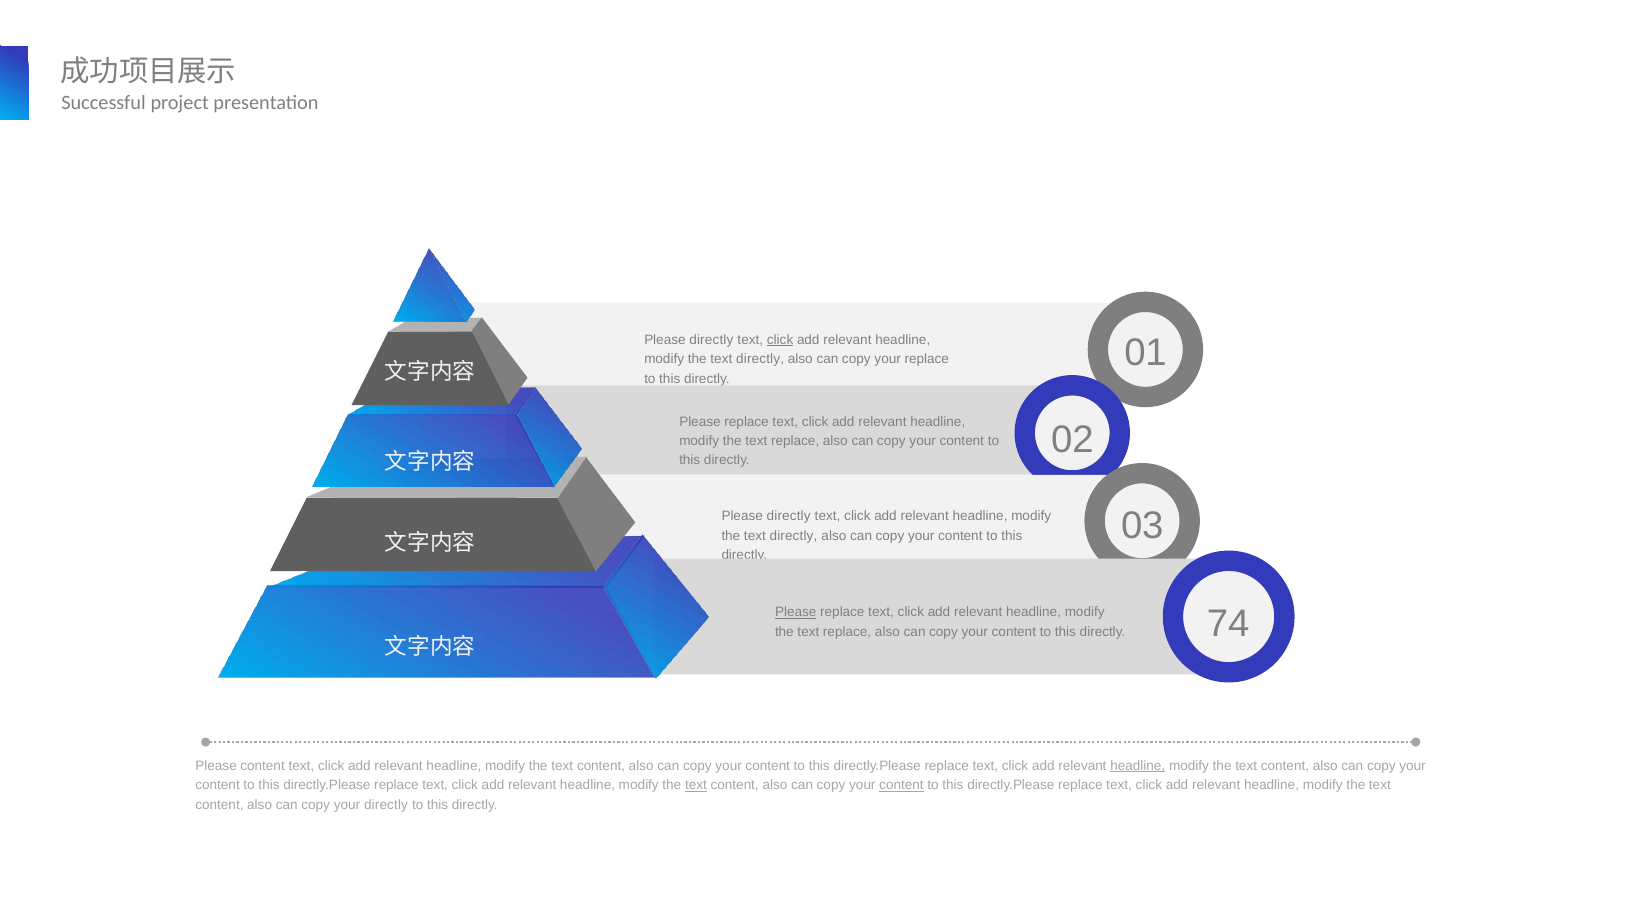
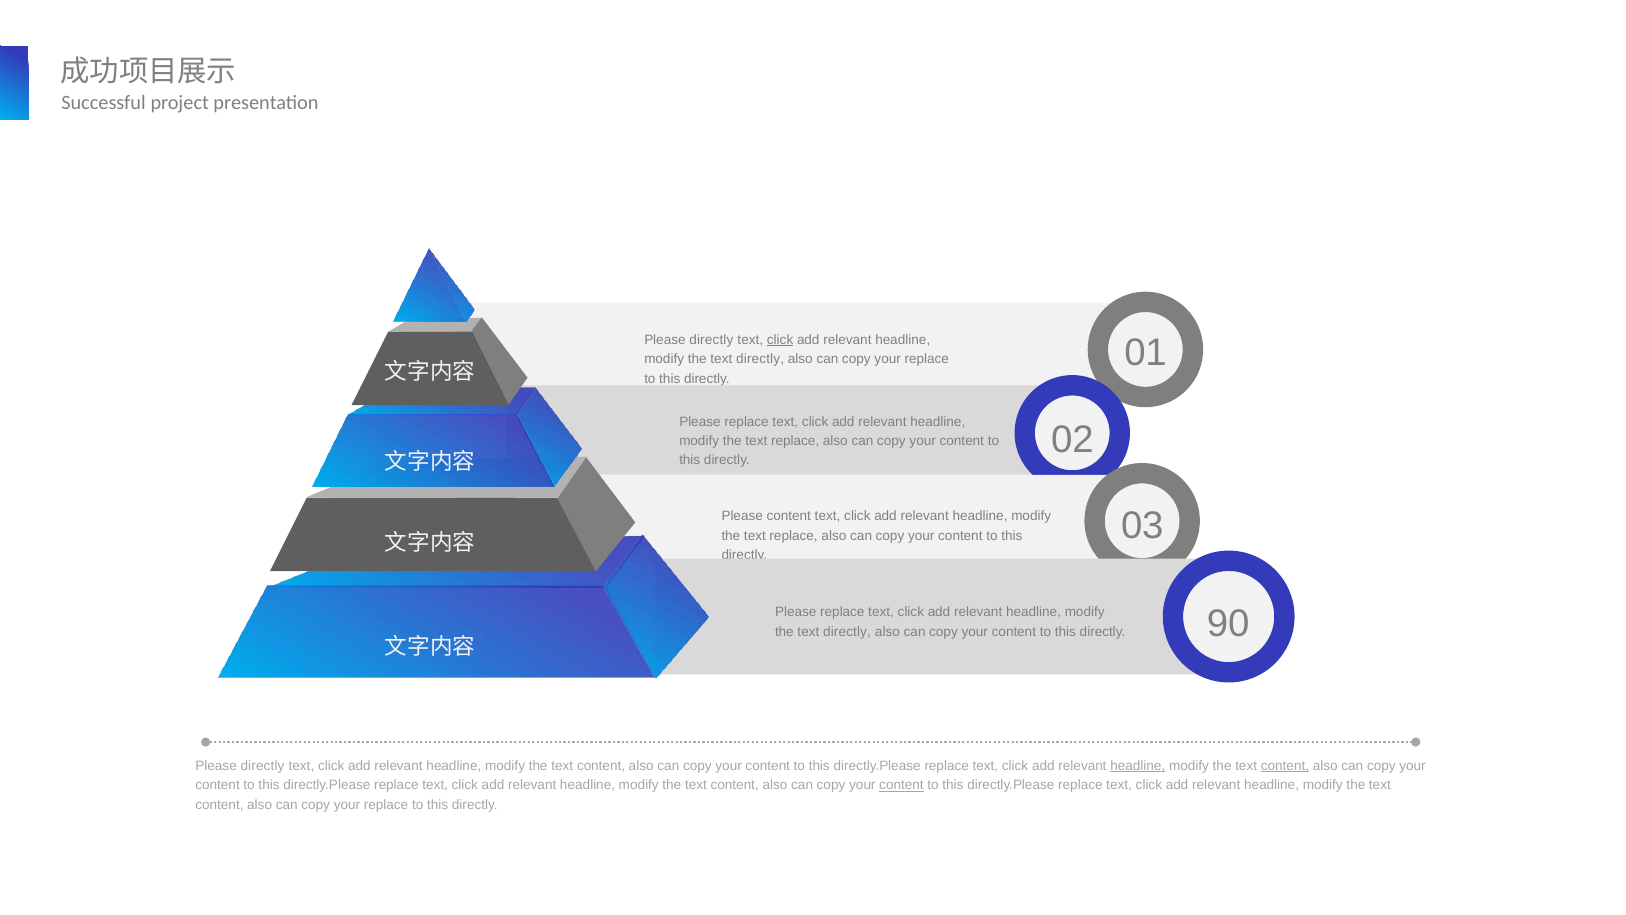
directly: directly -> content (789, 516)
directly: directly -> replace (794, 536)
Please underline: present -> none (796, 612)
replace: replace -> directly (847, 632)
74: 74 -> 90 (1228, 623)
content: content -> directly (263, 766)
content underline: none -> present (1285, 766)
text underline: present -> none (696, 785)
directly: directly -> replace (386, 805)
